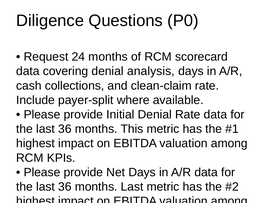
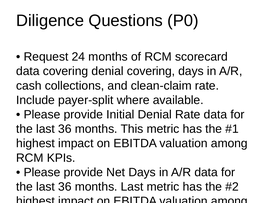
denial analysis: analysis -> covering (151, 71)
